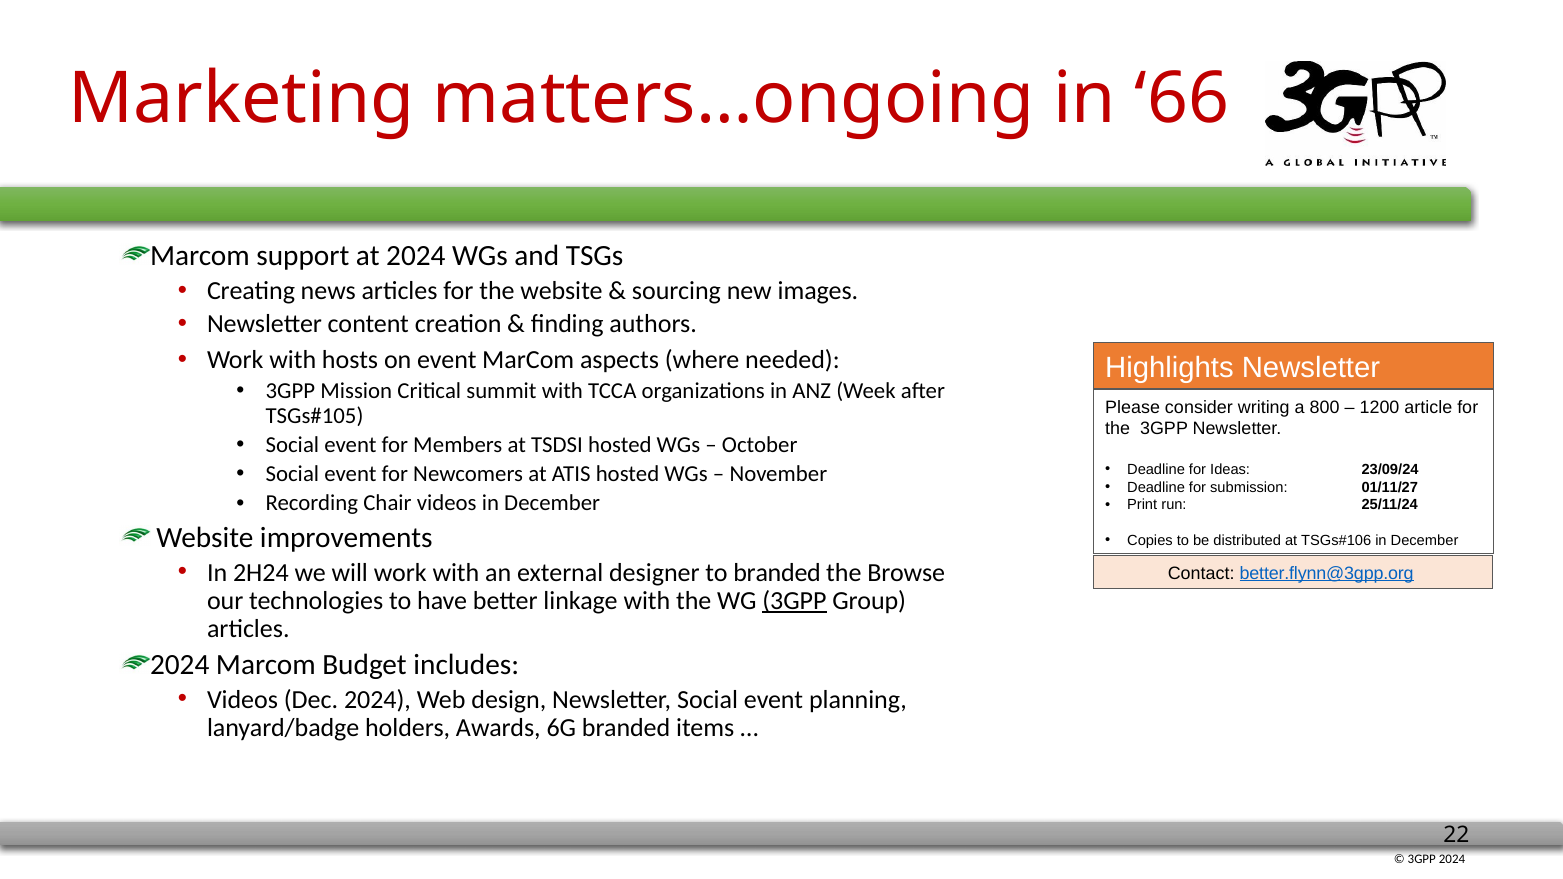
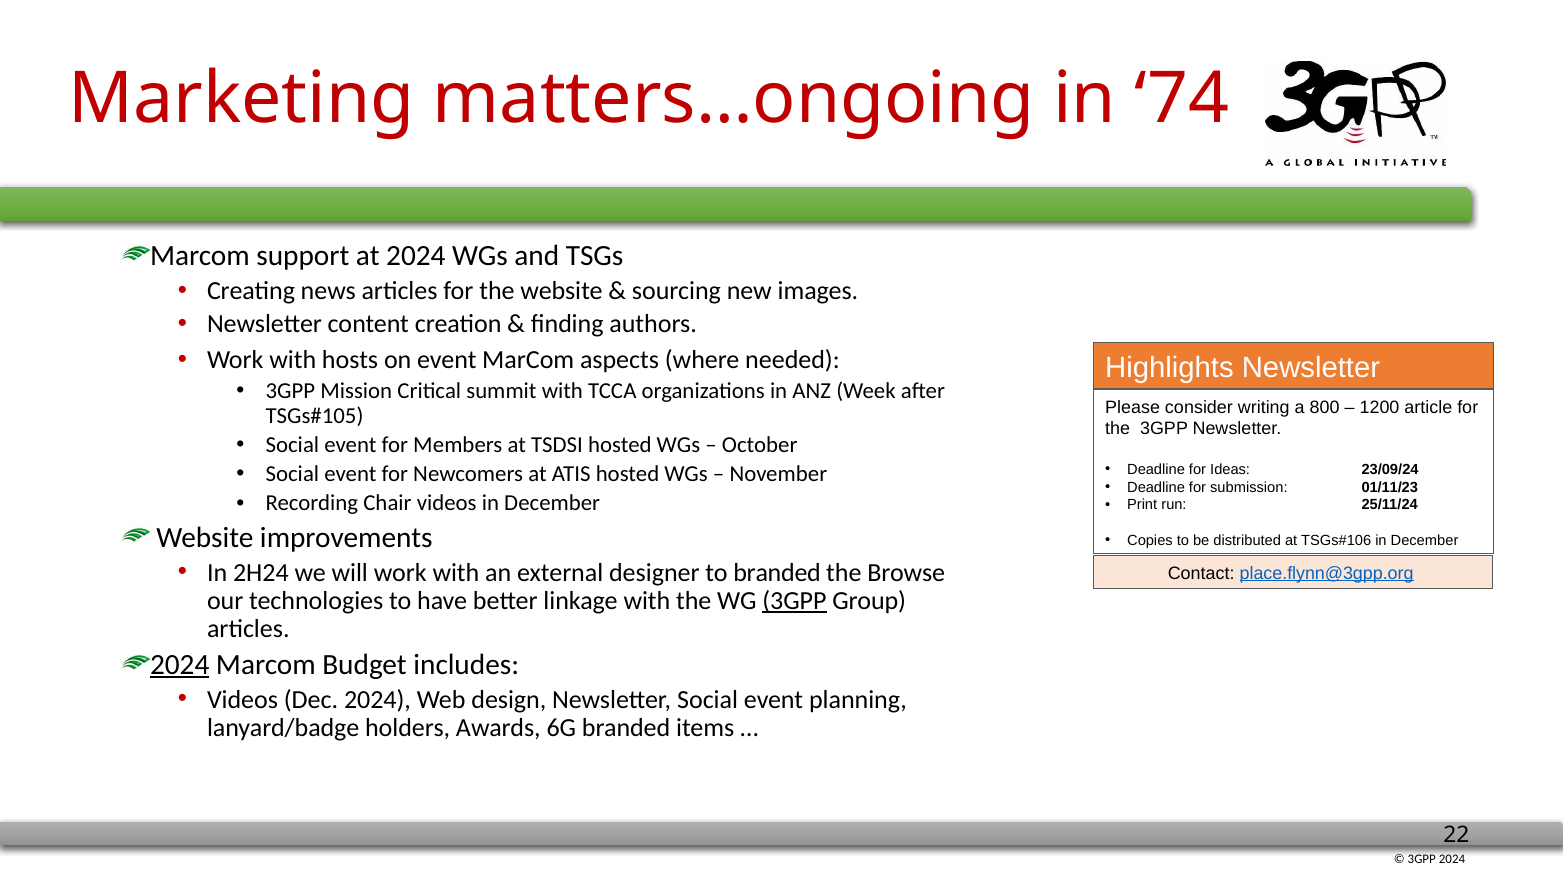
66: 66 -> 74 (1182, 99)
01/11/27: 01/11/27 -> 01/11/23 (1390, 487)
better.flynn@3gpp.org: better.flynn@3gpp.org -> place.flynn@3gpp.org (1327, 573)
2024 underline: none -> present (180, 665)
